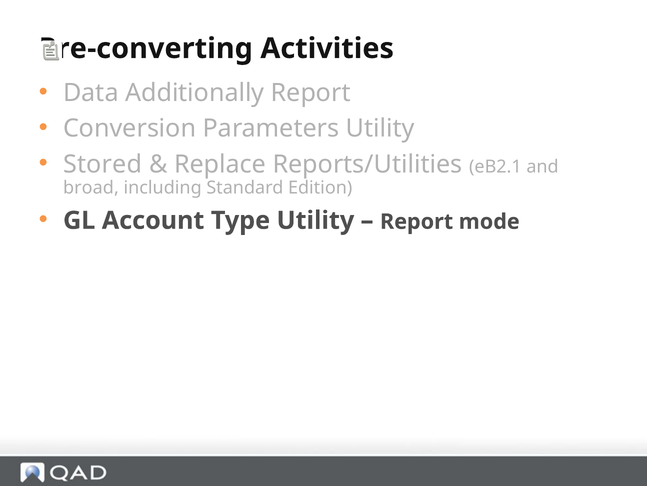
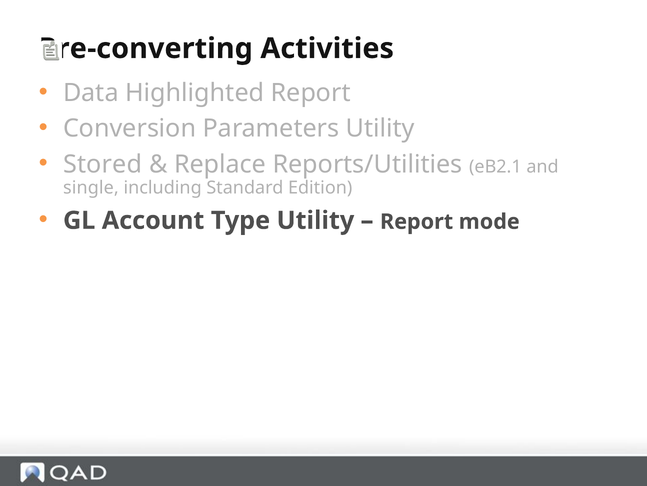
Additionally: Additionally -> Highlighted (195, 93)
broad: broad -> single (91, 188)
